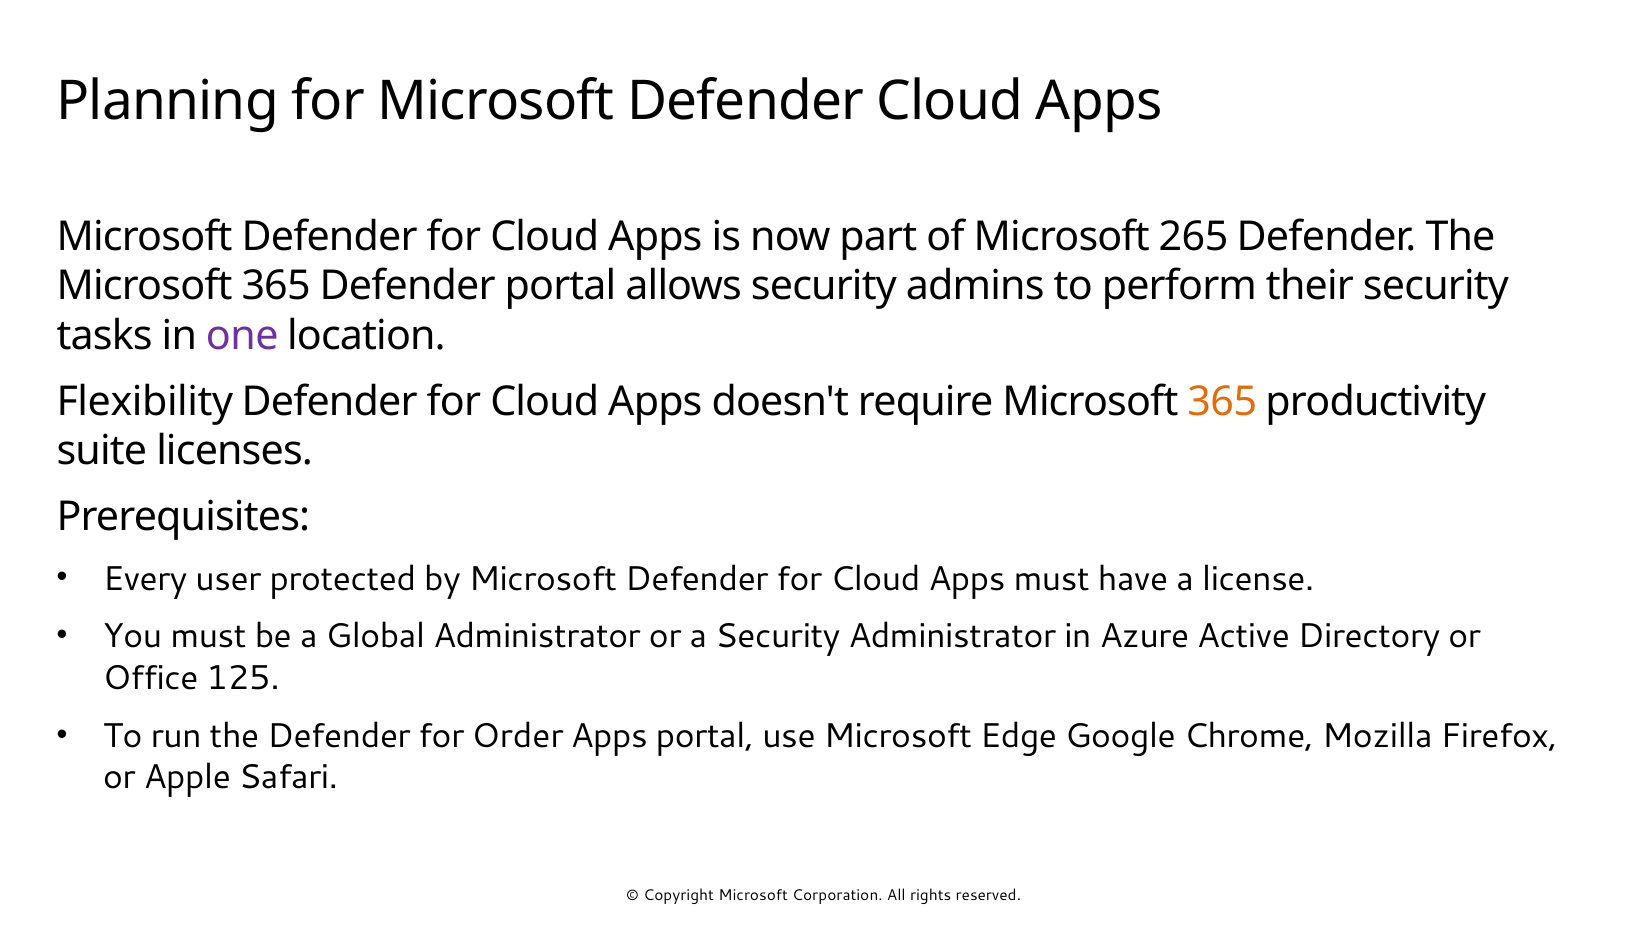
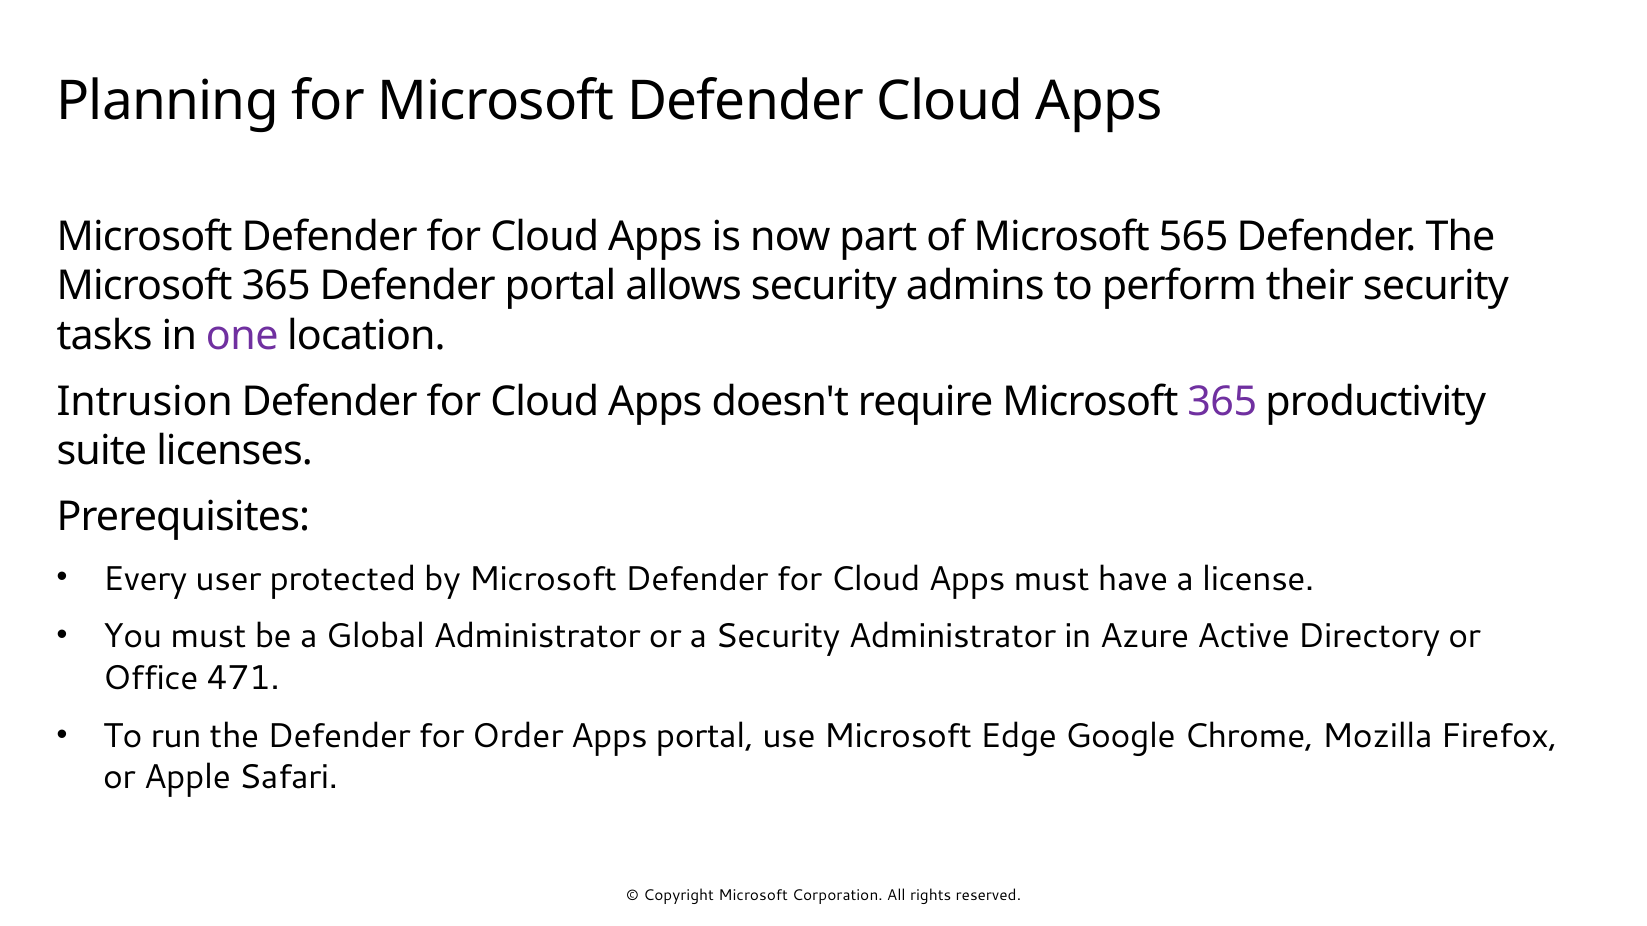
265: 265 -> 565 (1193, 237)
Flexibility: Flexibility -> Intrusion (145, 402)
365 colour: orange -> purple (1222, 402)
125: 125 -> 471 (243, 678)
